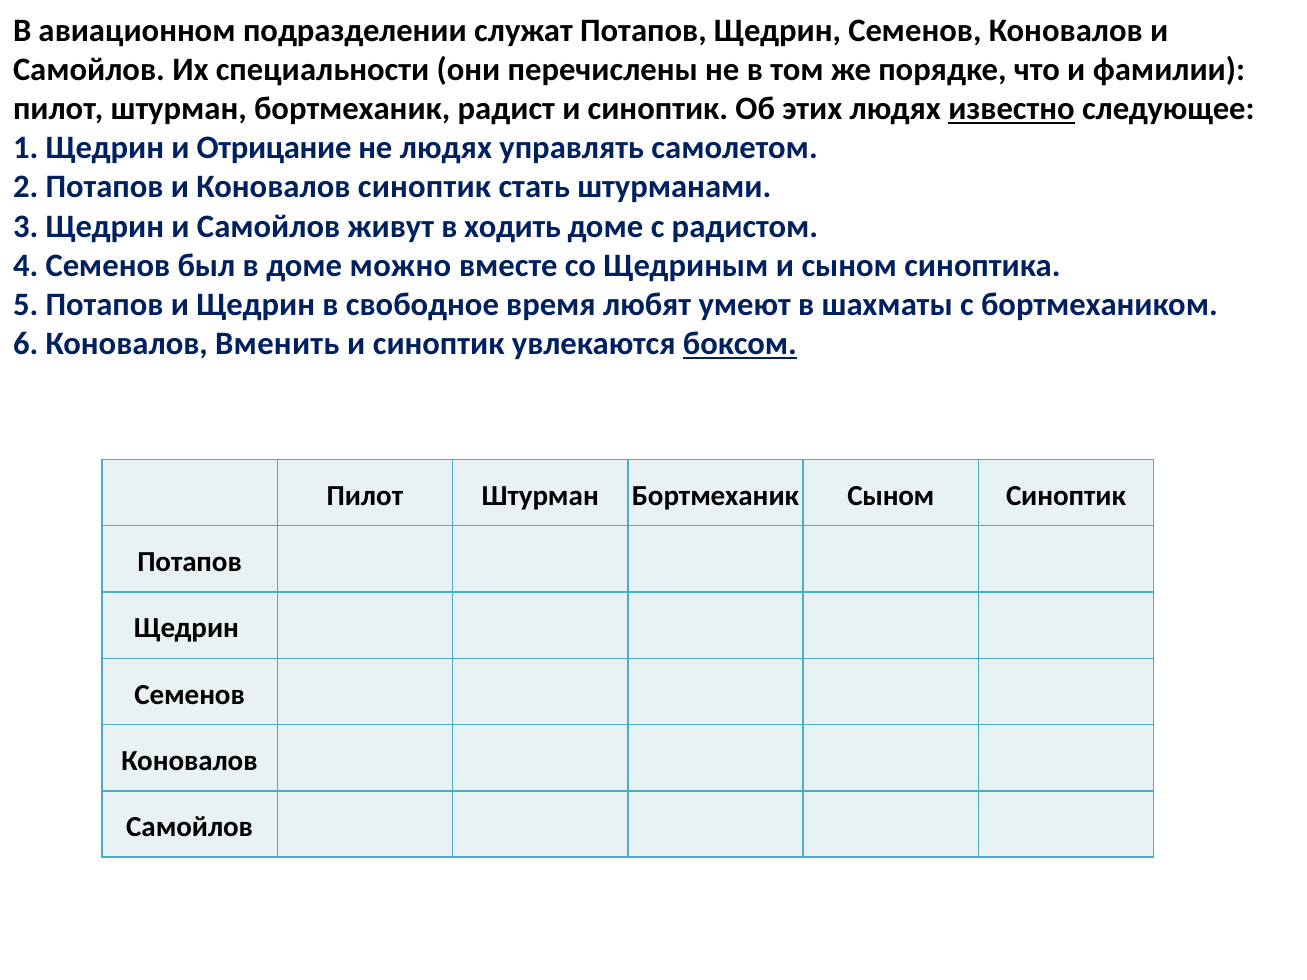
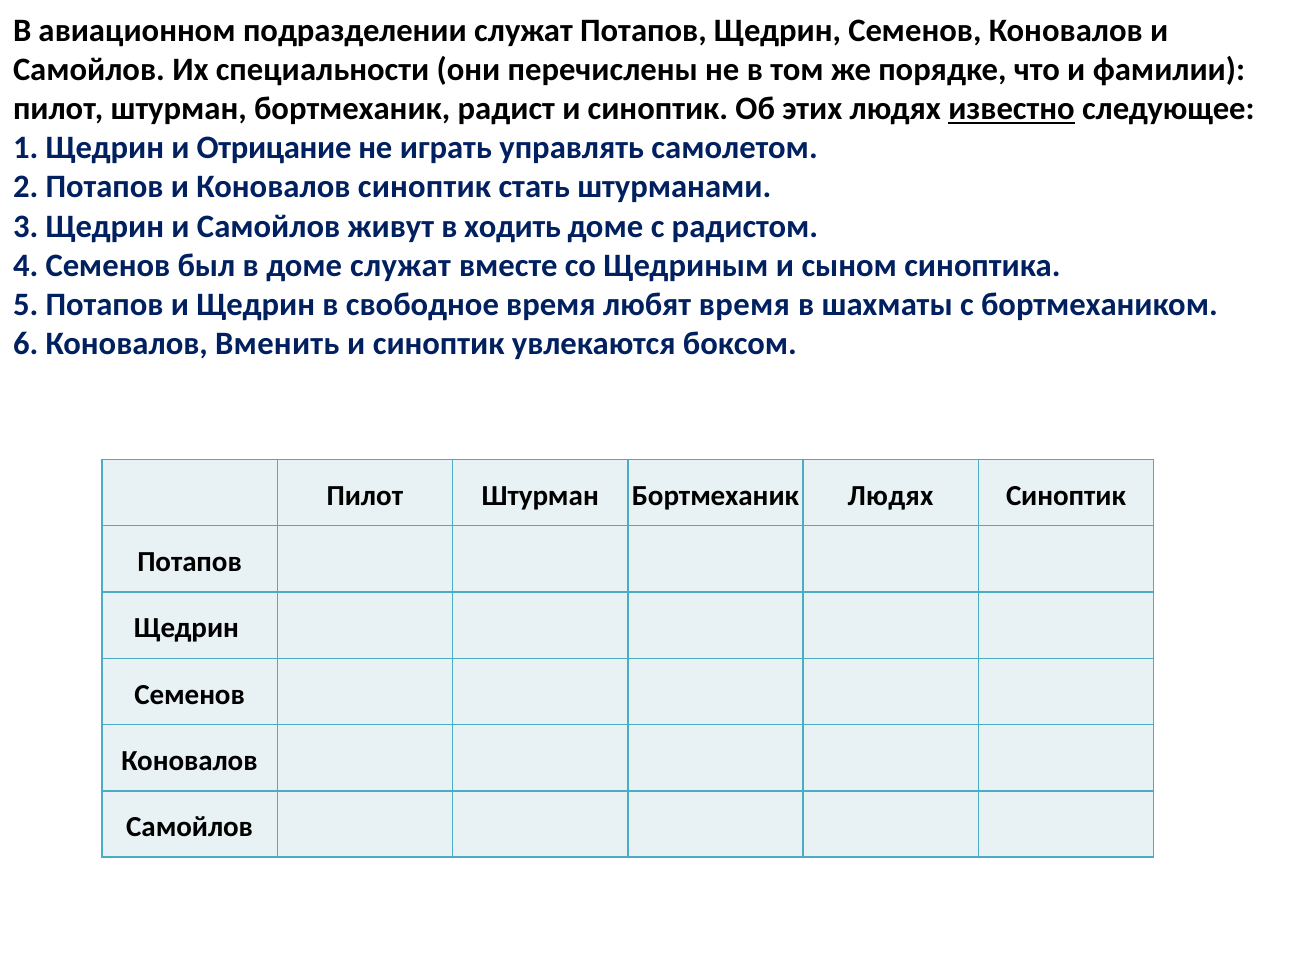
не людях: людях -> играть (446, 148)
доме можно: можно -> служат (400, 266)
любят умеют: умеют -> время (744, 305)
боксом underline: present -> none (740, 344)
Бортмеханик Сыном: Сыном -> Людях (891, 496)
